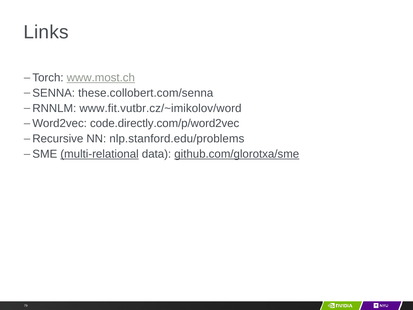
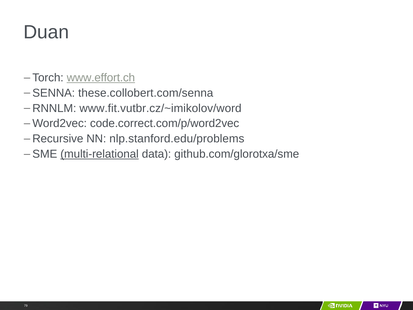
Links: Links -> Duan (46, 32)
www.most.ch: www.most.ch -> www.effort.ch (101, 78)
code.directly.com/p/word2vec: code.directly.com/p/word2vec -> code.correct.com/p/word2vec (165, 123)
github.com/glorotxa/sme underline: present -> none (237, 154)
